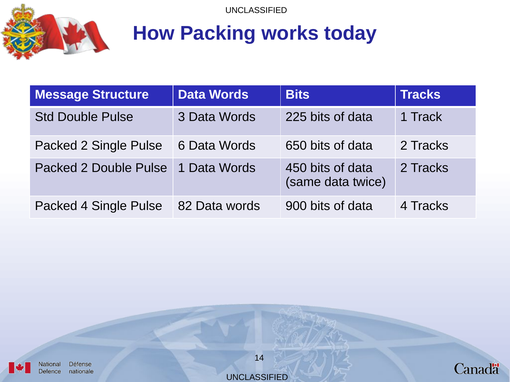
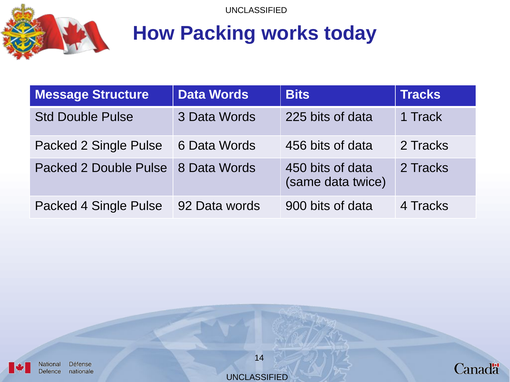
650: 650 -> 456 (296, 146)
Pulse 1: 1 -> 8 (182, 168)
82: 82 -> 92 (185, 206)
